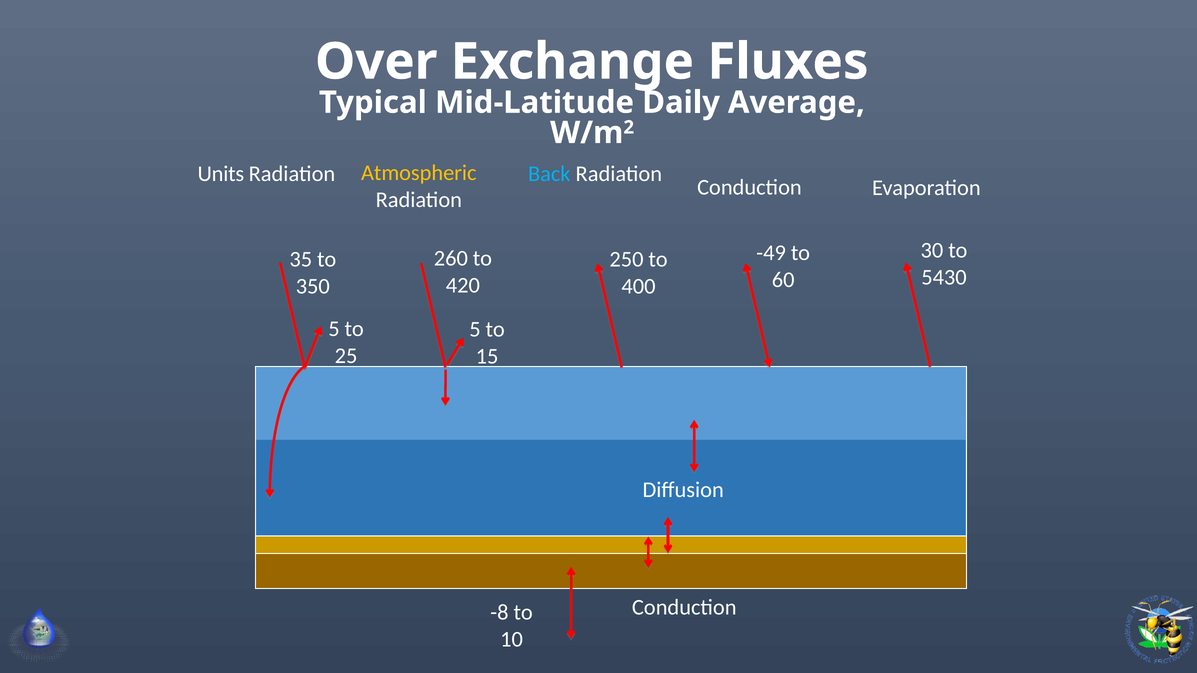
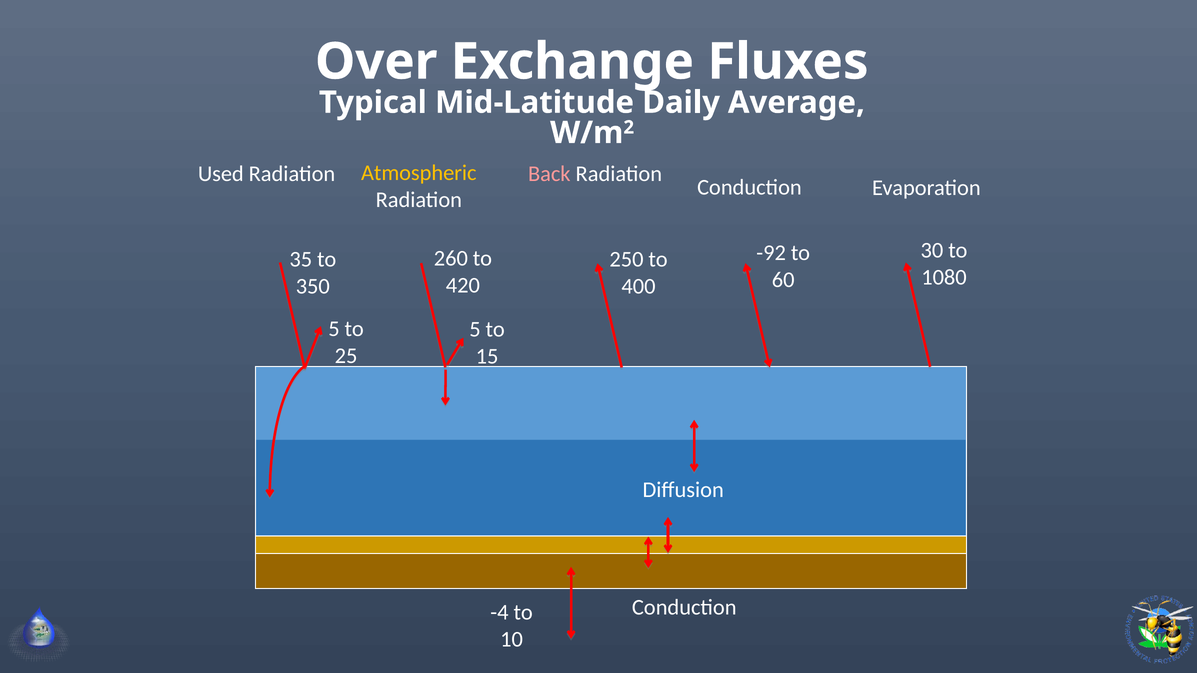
Back colour: light blue -> pink (549, 174)
Units: Units -> Used (221, 174)
-49: -49 -> -92 (771, 253)
5430: 5430 -> 1080 (944, 278)
-8: -8 -> -4 (499, 613)
